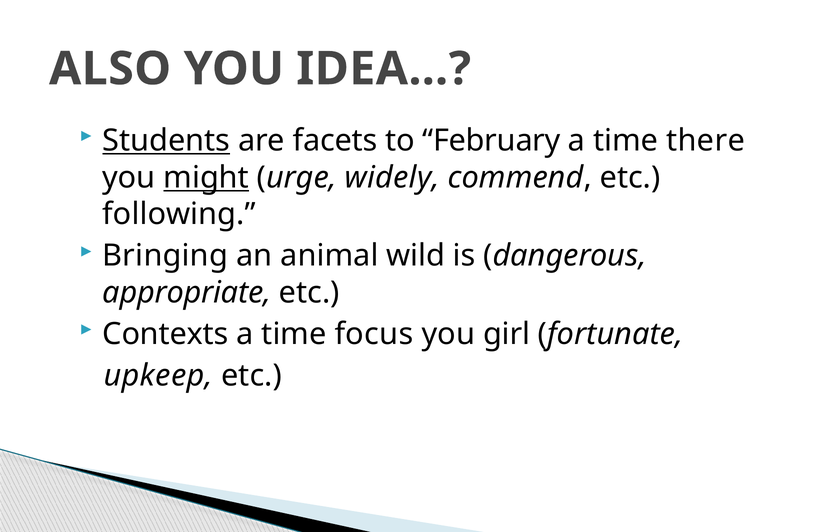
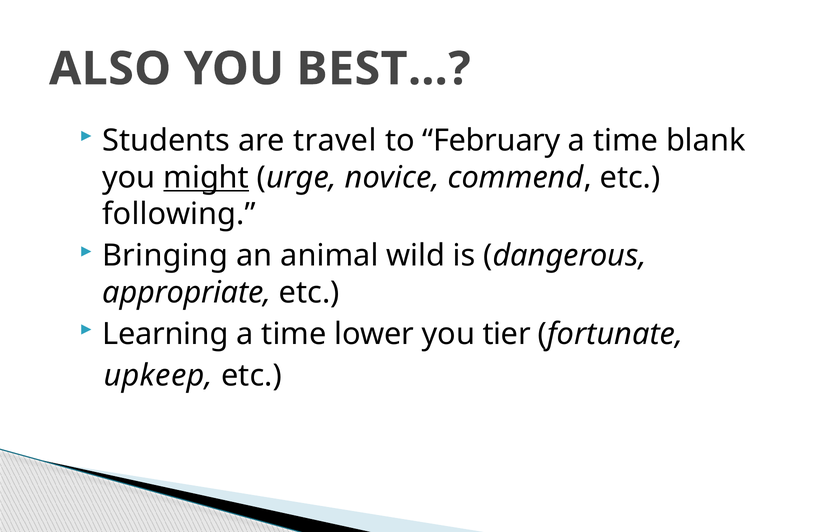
IDEA…: IDEA… -> BEST… (384, 69)
Students underline: present -> none (166, 141)
facets: facets -> travel (335, 141)
there: there -> blank (706, 141)
widely: widely -> novice (392, 178)
Contexts: Contexts -> Learning (165, 334)
focus: focus -> lower (374, 334)
girl: girl -> tier (507, 334)
